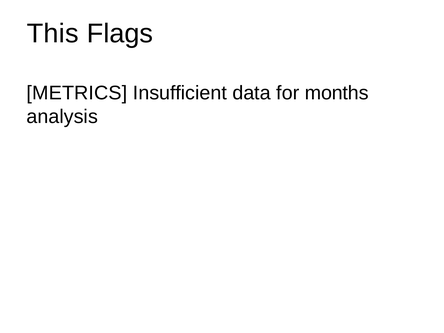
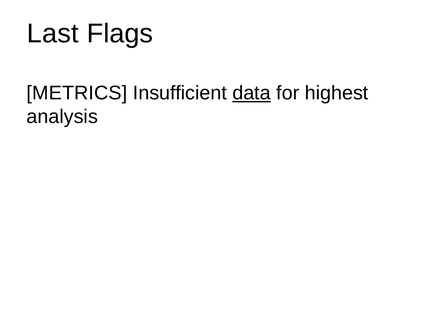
This: This -> Last (53, 34)
data underline: none -> present (252, 93)
months: months -> highest (337, 93)
